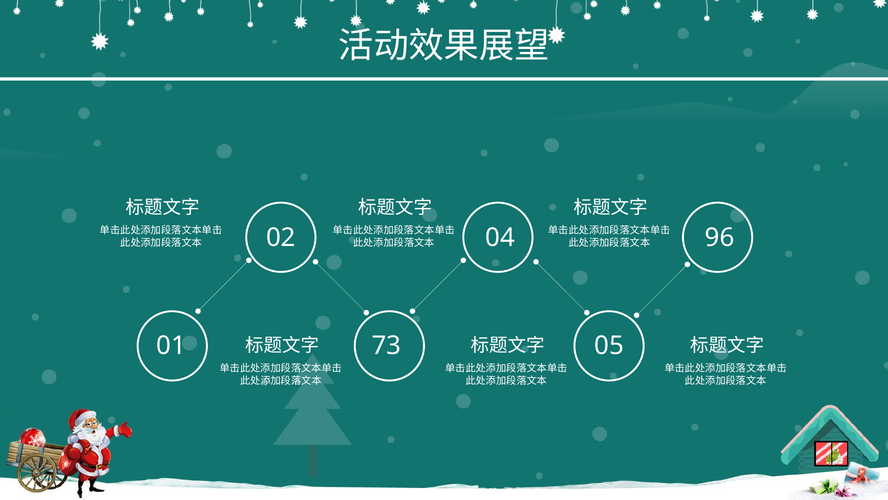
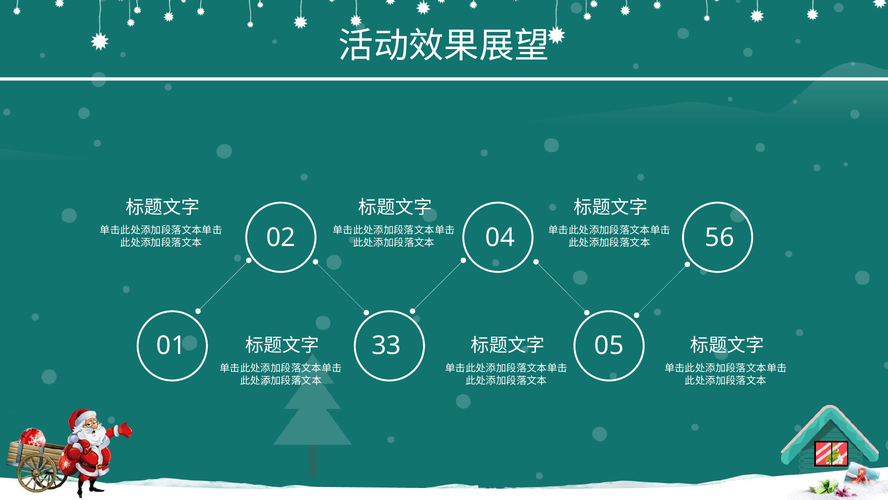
96: 96 -> 56 (720, 238)
73: 73 -> 33 (386, 345)
